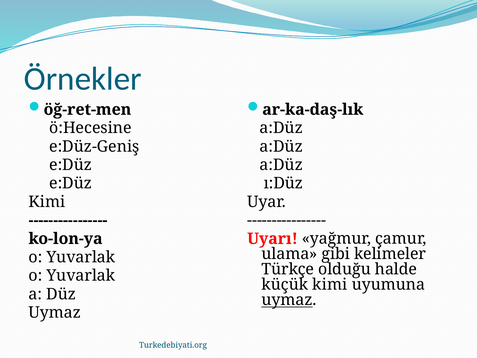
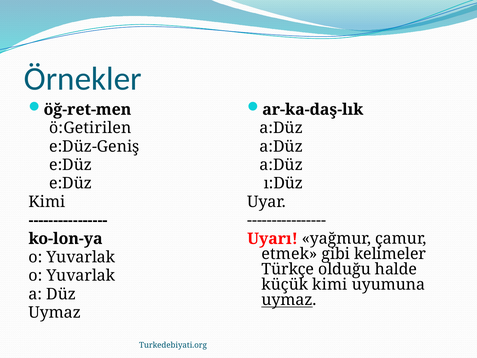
ö:Hecesine: ö:Hecesine -> ö:Getirilen (90, 128)
ulama: ulama -> etmek (289, 254)
